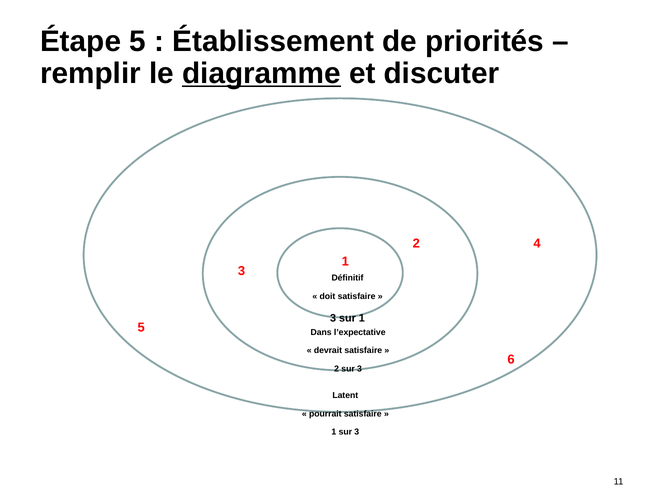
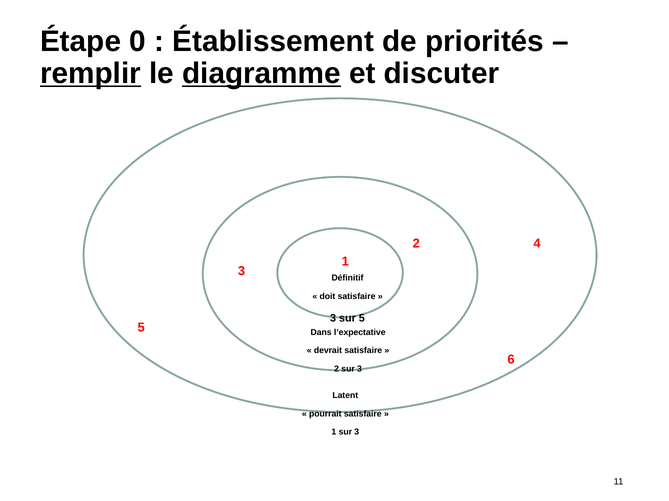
Étape 5: 5 -> 0 (138, 42)
remplir underline: none -> present (91, 74)
sur 1: 1 -> 5 (362, 319)
